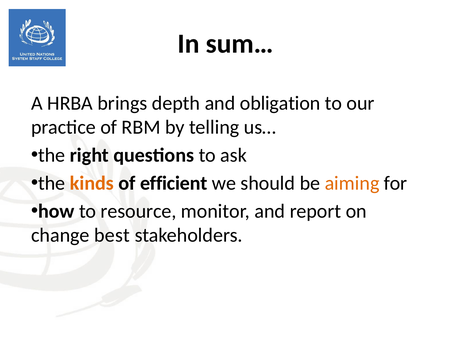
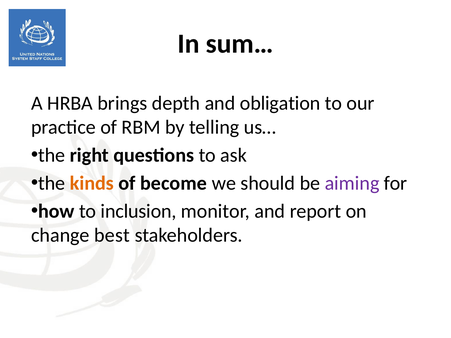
efficient: efficient -> become (174, 183)
aiming colour: orange -> purple (352, 183)
resource: resource -> inclusion (139, 211)
